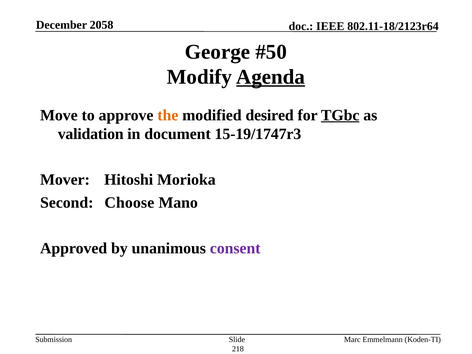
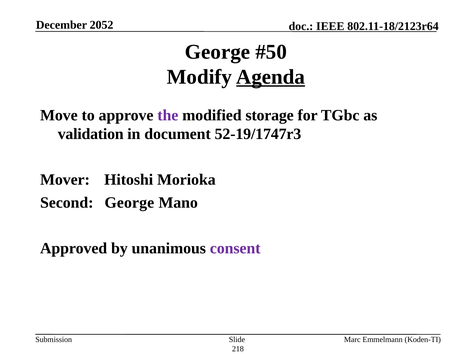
2058: 2058 -> 2052 (102, 25)
the colour: orange -> purple (168, 115)
desired: desired -> storage (270, 115)
TGbc underline: present -> none (340, 115)
15-19/1747r3: 15-19/1747r3 -> 52-19/1747r3 (258, 134)
Second Choose: Choose -> George (129, 203)
